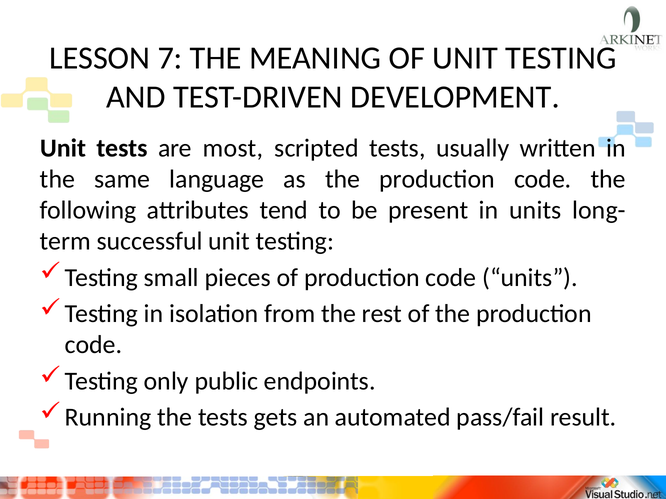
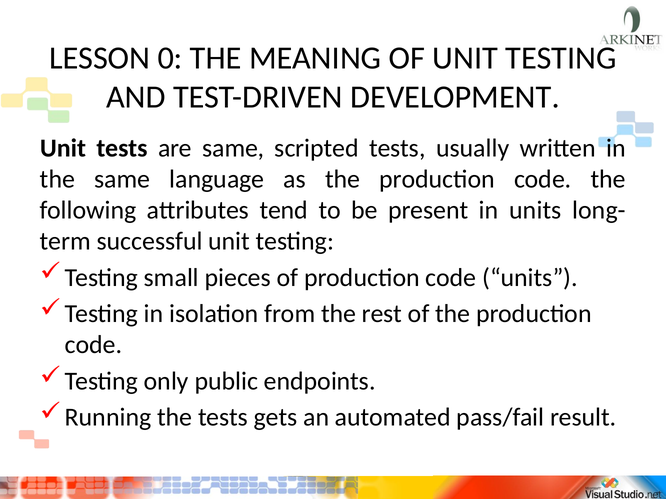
7: 7 -> 0 (170, 58)
are most: most -> same (233, 148)
